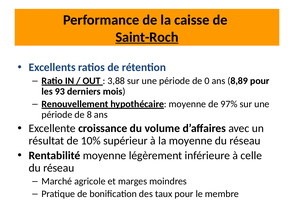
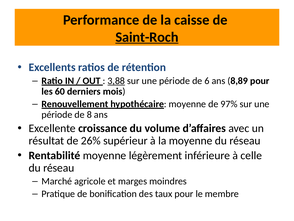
3,88 underline: none -> present (116, 81)
0: 0 -> 6 (207, 81)
93: 93 -> 60 (60, 91)
10%: 10% -> 26% (91, 140)
